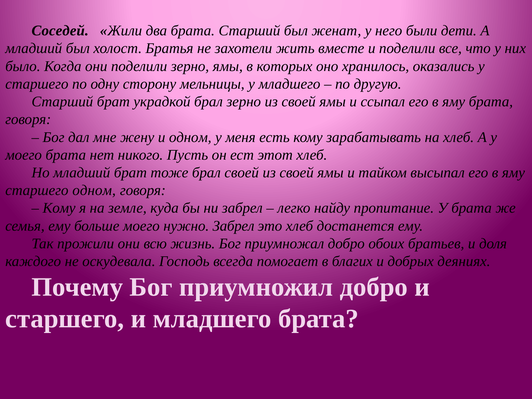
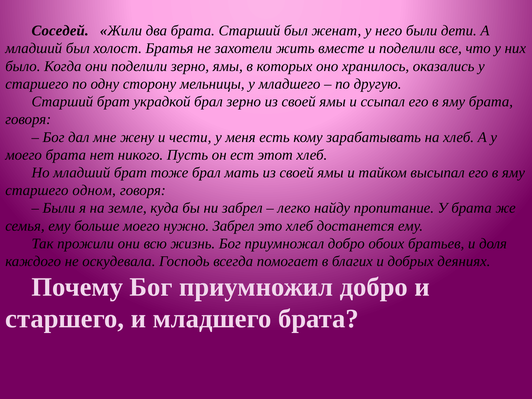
и одном: одном -> чести (190, 137)
брал своей: своей -> мать (242, 173)
Кому: Кому -> Были (59, 208)
